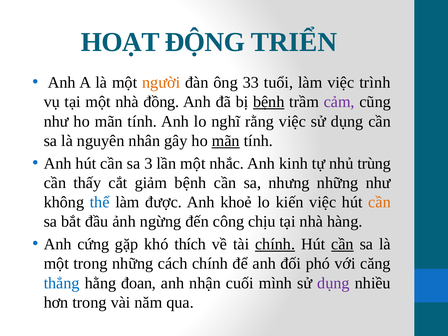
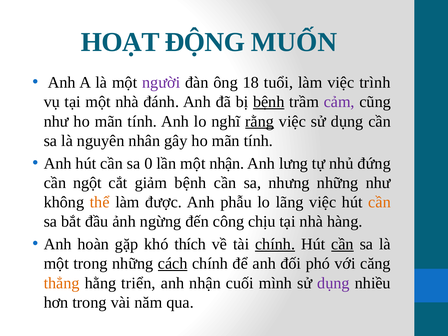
TRIỂN: TRIỂN -> MUỐN (294, 42)
người colour: orange -> purple (161, 83)
33: 33 -> 18 (251, 83)
đồng: đồng -> đánh (161, 102)
rằng underline: none -> present (260, 121)
mãn underline: present -> none (226, 141)
3: 3 -> 0 (148, 163)
một nhắc: nhắc -> nhận (227, 163)
kinh: kinh -> lưng (294, 163)
trùng: trùng -> đứng (374, 163)
thấy: thấy -> ngột (87, 183)
thể colour: blue -> orange (100, 202)
khoẻ: khoẻ -> phẫu (236, 202)
kiến: kiến -> lãng (290, 202)
cứng: cứng -> hoàn (93, 244)
cách underline: none -> present (173, 264)
thẳng colour: blue -> orange (62, 283)
đoan: đoan -> triển (138, 283)
